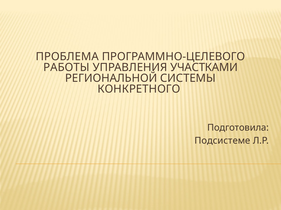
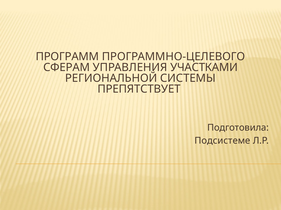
ПРОБЛЕМА: ПРОБЛЕМА -> ПРОГРАММ (67, 57)
РАБОТЫ: РАБОТЫ -> СФЕРАМ (67, 68)
КОНКРЕТНОГО: КОНКРЕТНОГО -> ПРЕПЯТСТВУЕТ (139, 89)
